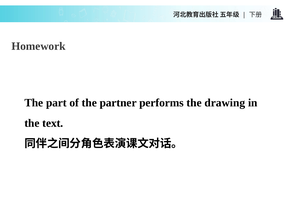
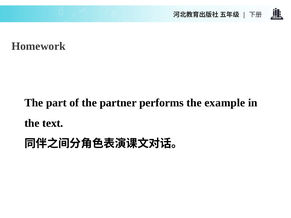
drawing: drawing -> example (225, 103)
